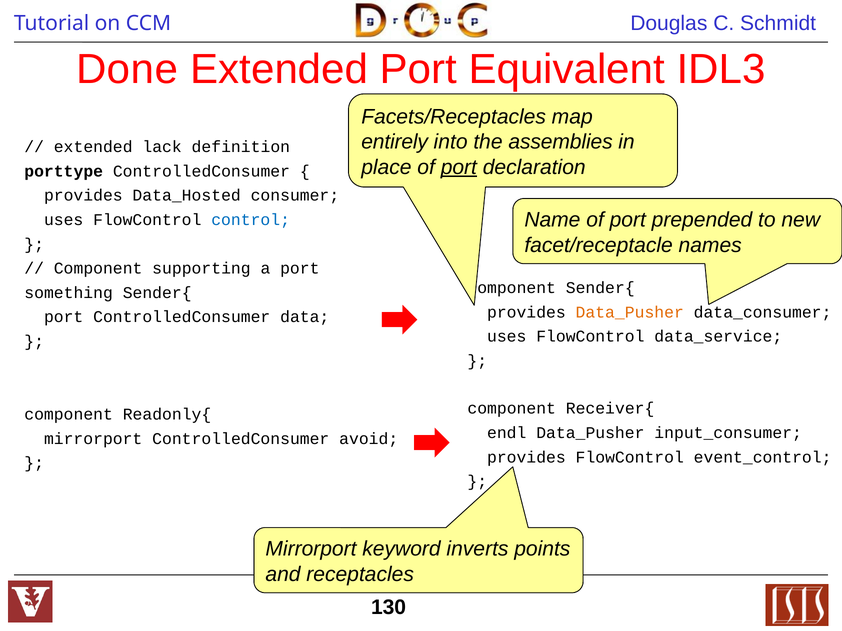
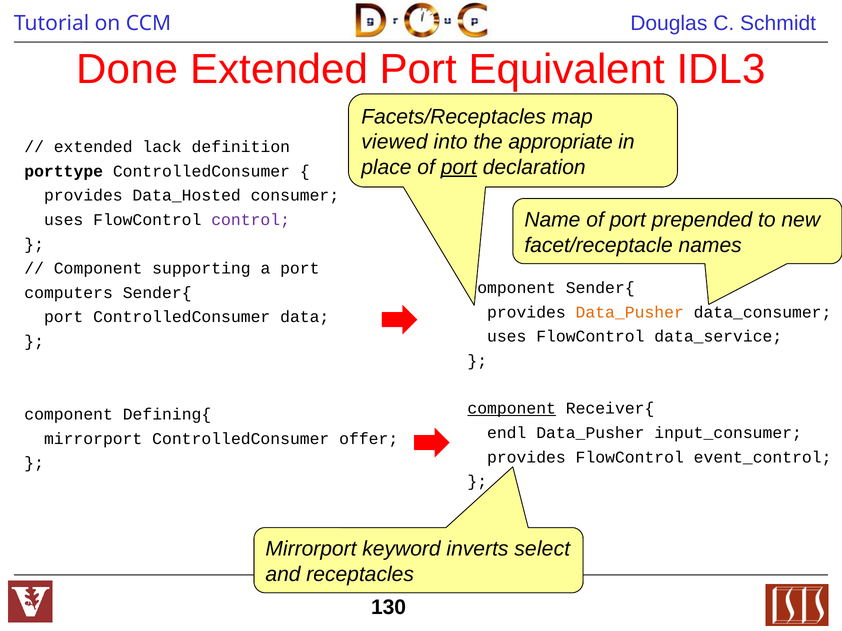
entirely: entirely -> viewed (394, 142)
assemblies: assemblies -> appropriate (561, 142)
control colour: blue -> purple (251, 220)
something: something -> computers (69, 293)
component underline: none -> present (512, 409)
Readonly{: Readonly{ -> Defining{ (167, 415)
avoid: avoid -> offer (369, 439)
points: points -> select (542, 549)
